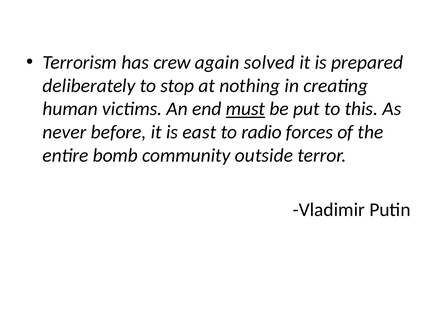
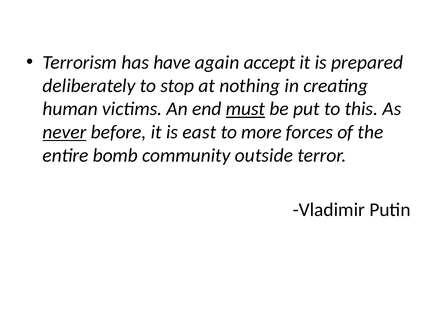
crew: crew -> have (172, 63)
solved: solved -> accept (269, 63)
never underline: none -> present (64, 132)
radio: radio -> more (262, 132)
